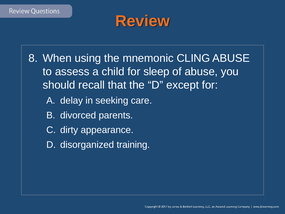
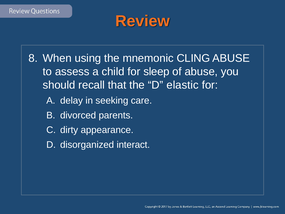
except: except -> elastic (183, 85)
training: training -> interact (133, 145)
